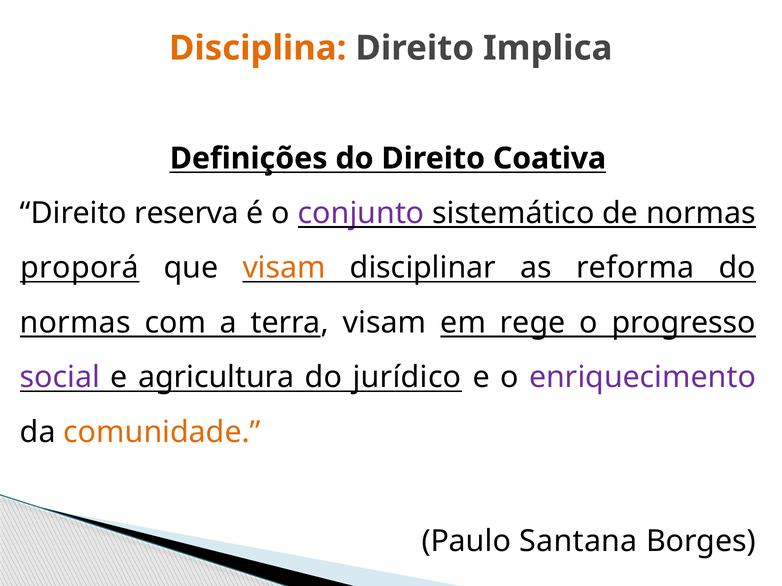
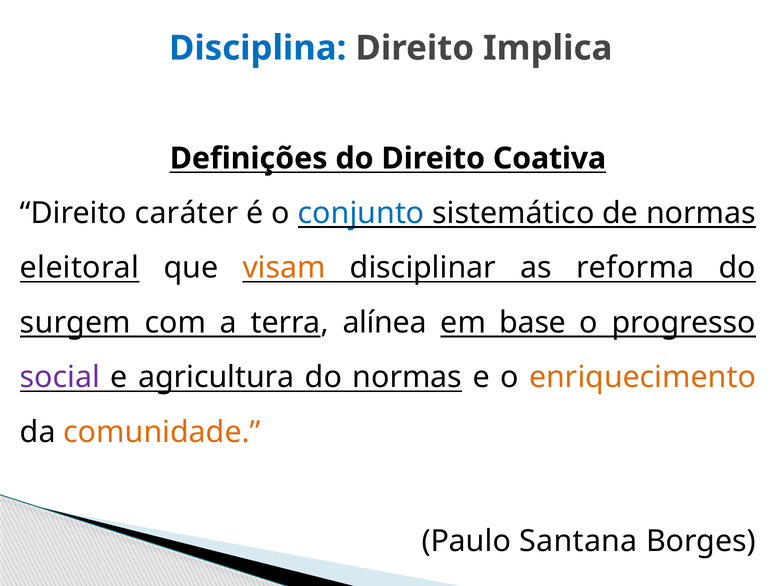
Disciplina colour: orange -> blue (258, 48)
reserva: reserva -> caráter (186, 213)
conjunto colour: purple -> blue (361, 213)
proporá: proporá -> eleitoral (80, 268)
normas: normas -> surgem (75, 323)
terra visam: visam -> alínea (385, 323)
rege: rege -> base (533, 323)
do jurídico: jurídico -> normas (407, 378)
enriquecimento colour: purple -> orange (643, 378)
